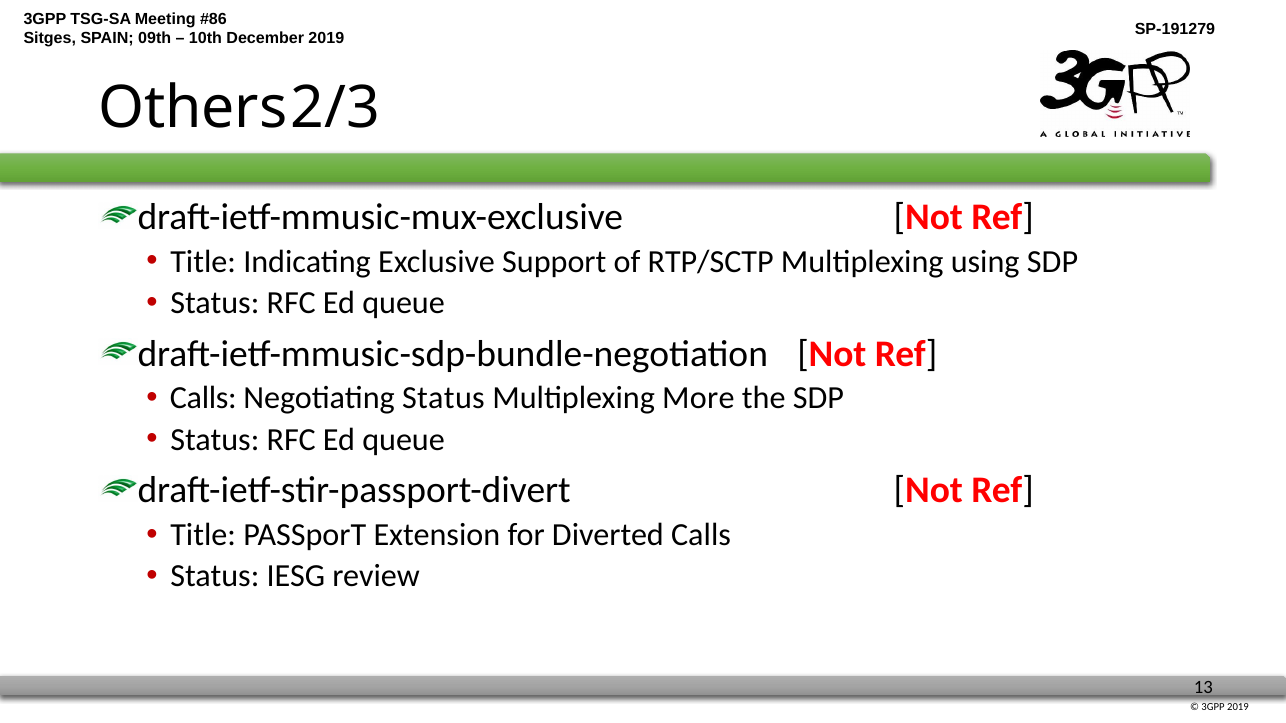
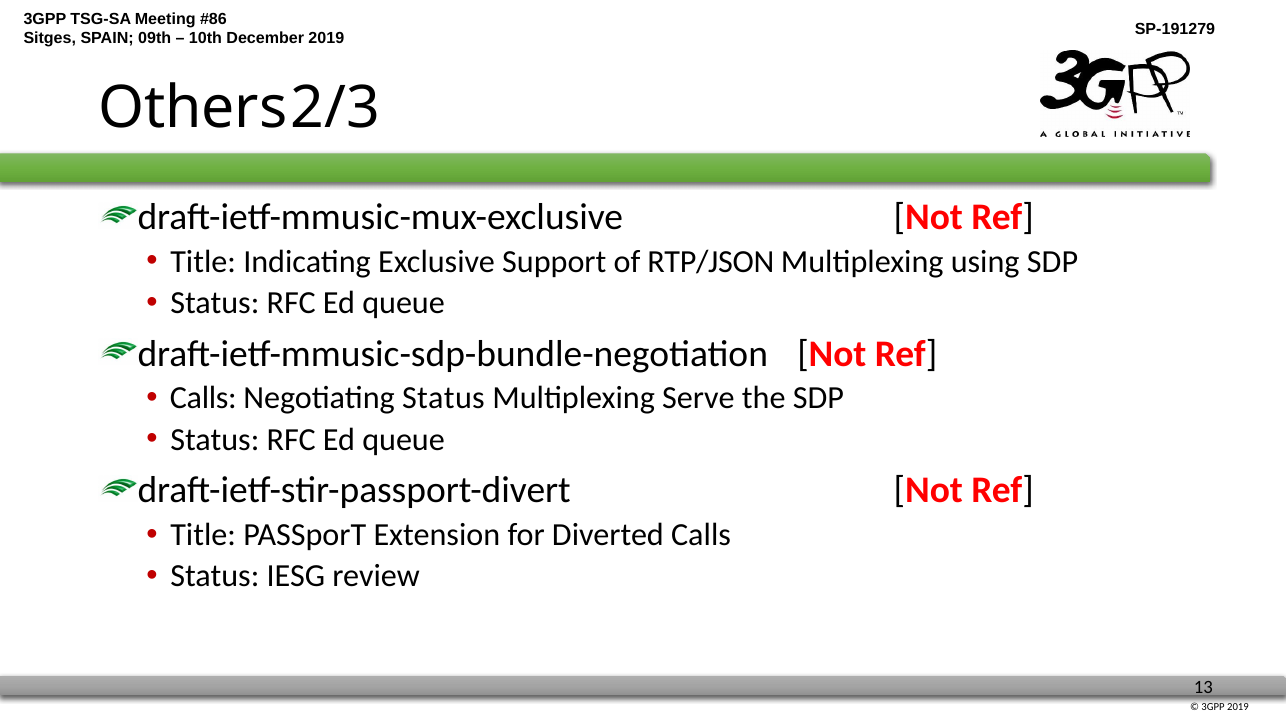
RTP/SCTP: RTP/SCTP -> RTP/JSON (711, 262)
More: More -> Serve (698, 398)
